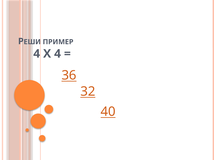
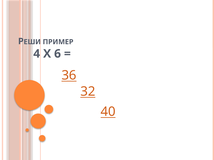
Х 4: 4 -> 6 (58, 54)
